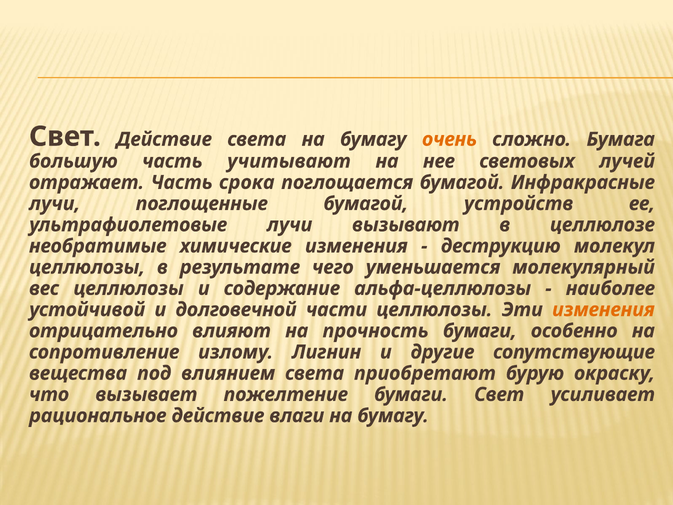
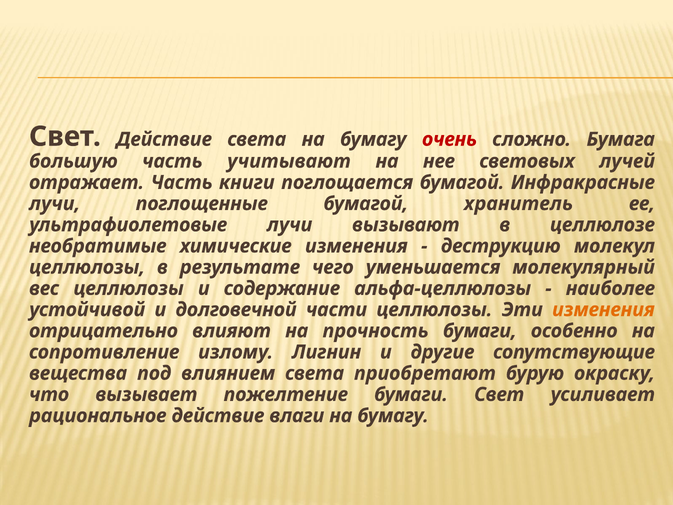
очень colour: orange -> red (449, 139)
срока: срока -> книги (247, 182)
устройств: устройств -> хранитель (518, 204)
